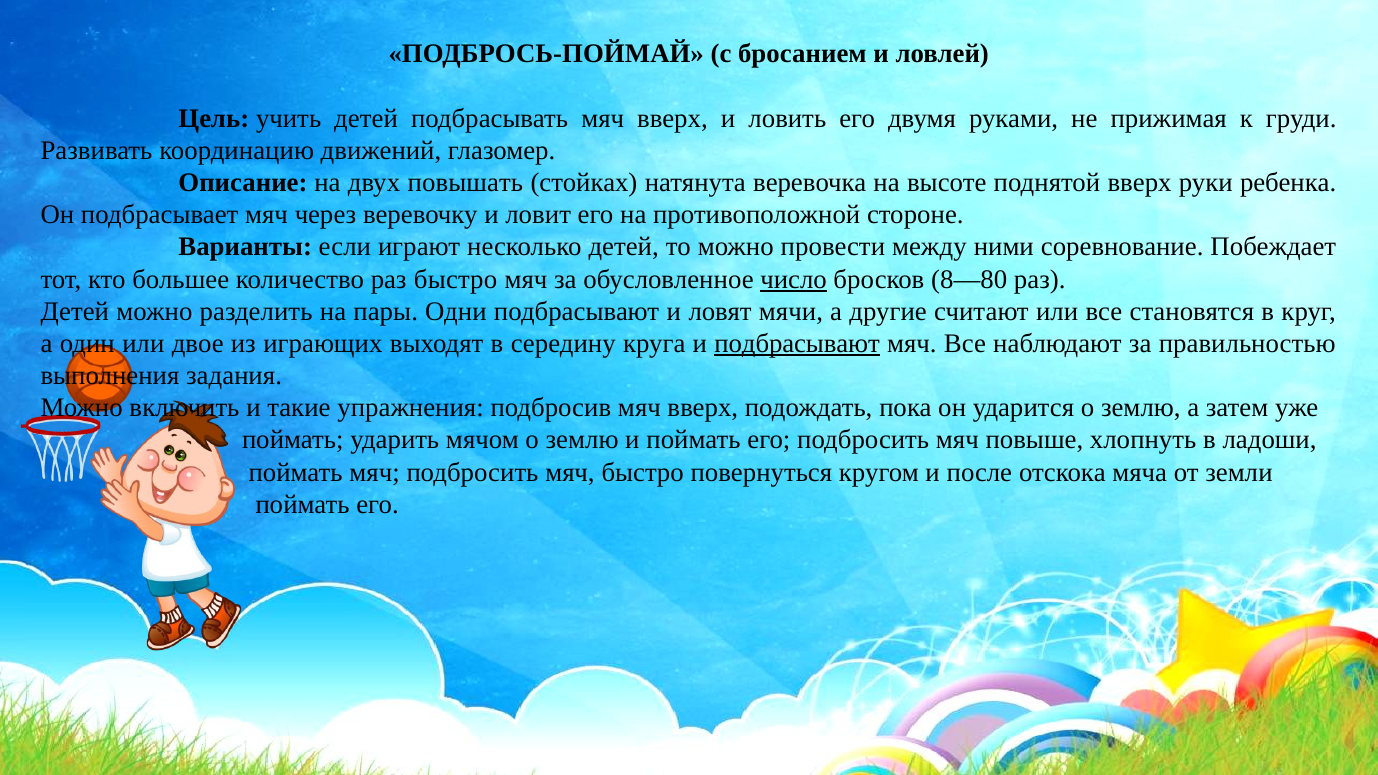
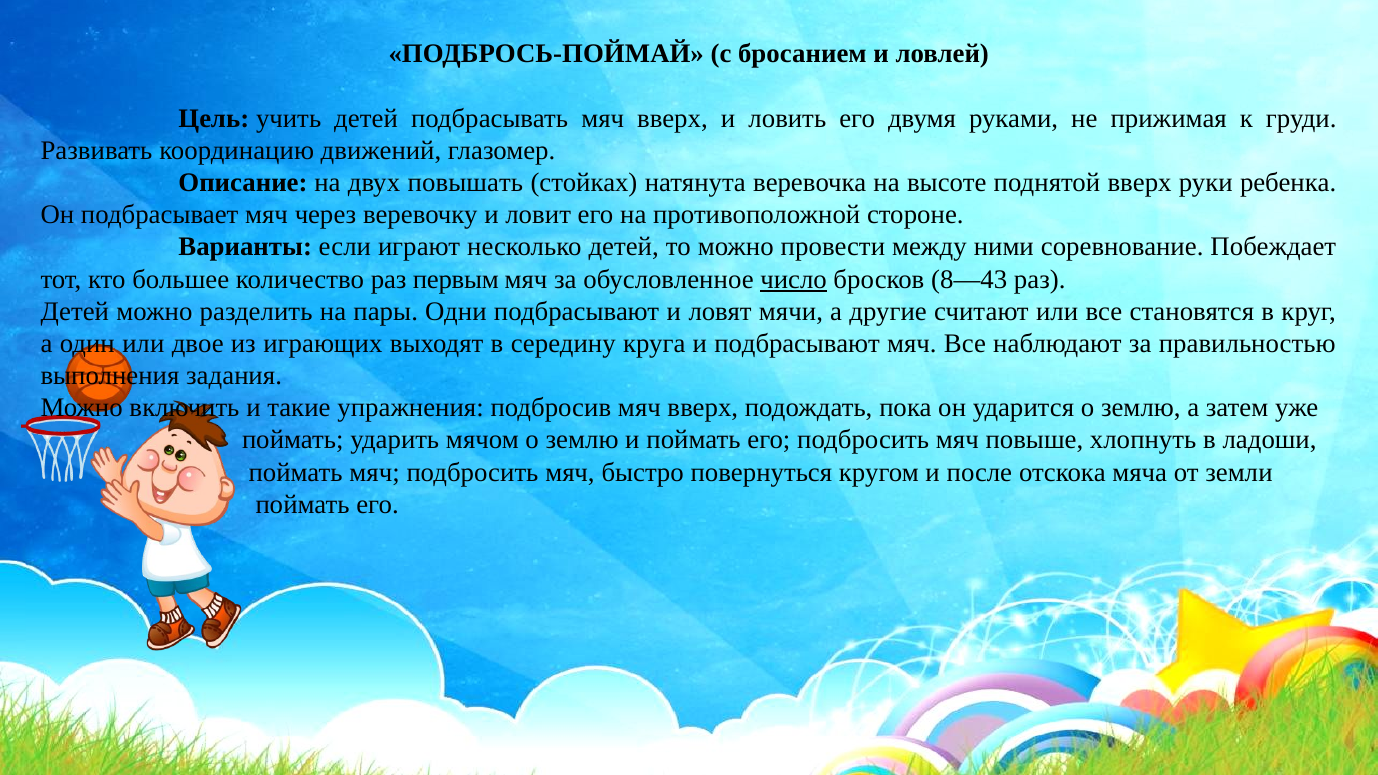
раз быстро: быстро -> первым (456, 279)
8—80: 8—80 -> 8—43 (969, 279)
подбрасывают underline: present -> none (797, 344)
